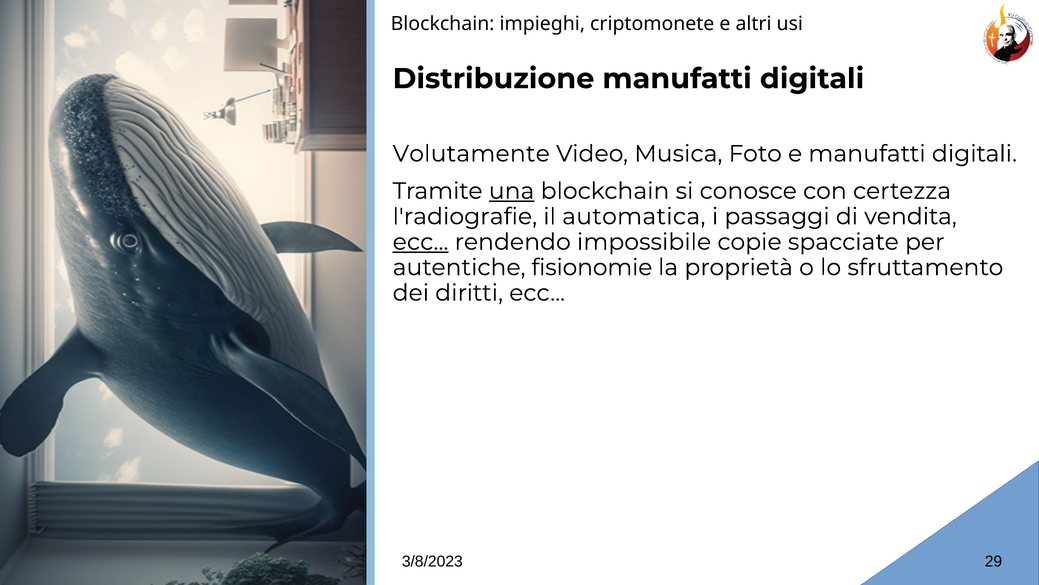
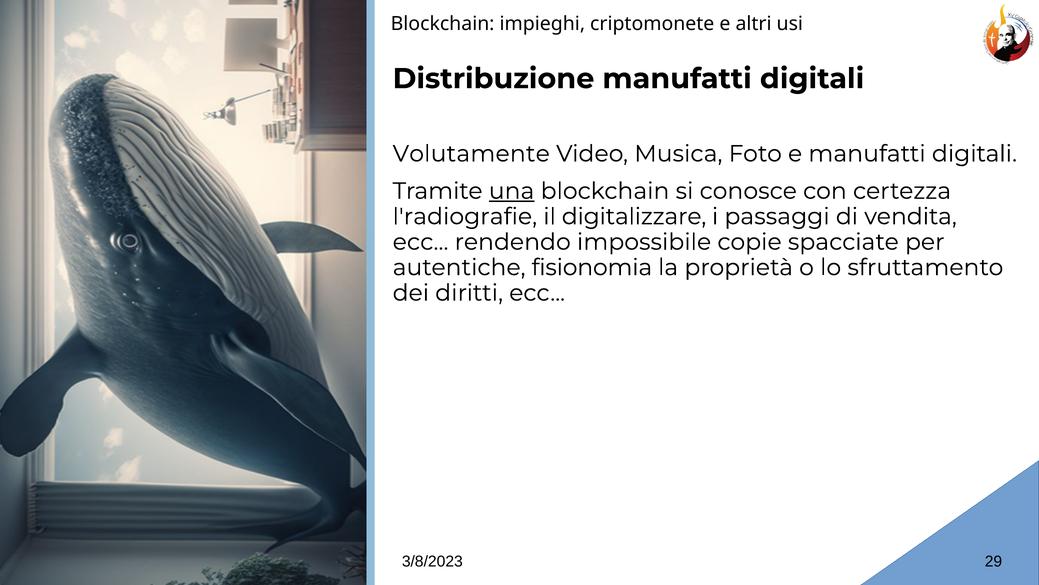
automatica: automatica -> digitalizzare (634, 216)
ecc underline: present -> none (421, 242)
fisionomie: fisionomie -> fisionomia (592, 267)
